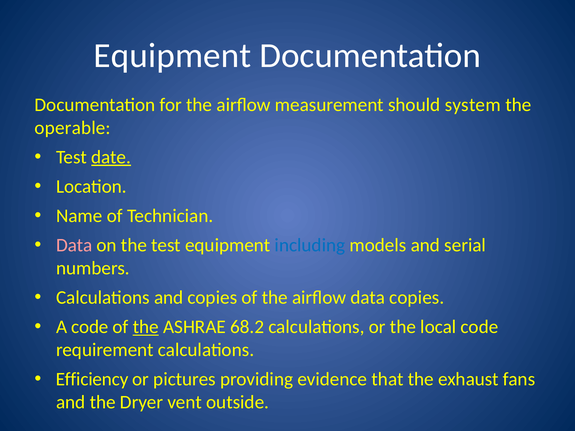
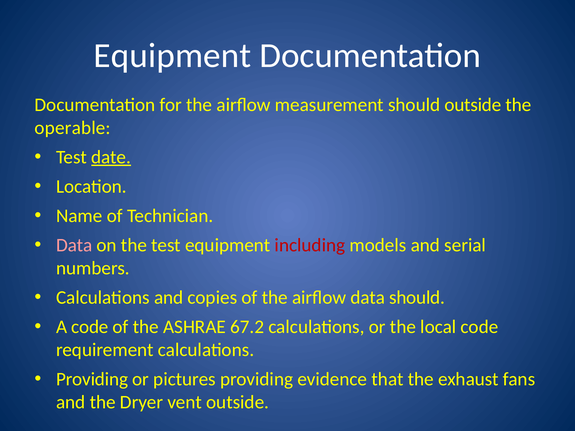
should system: system -> outside (473, 105)
including colour: blue -> red (310, 245)
data copies: copies -> should (417, 298)
the underline: present -> none (146, 327)
68.2: 68.2 -> 67.2 (247, 327)
Efficiency: Efficiency -> Providing (92, 380)
